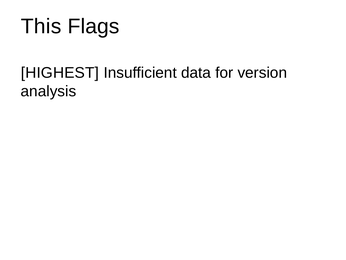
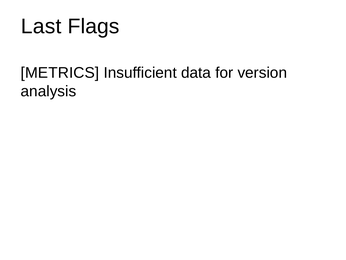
This: This -> Last (41, 26)
HIGHEST: HIGHEST -> METRICS (60, 73)
